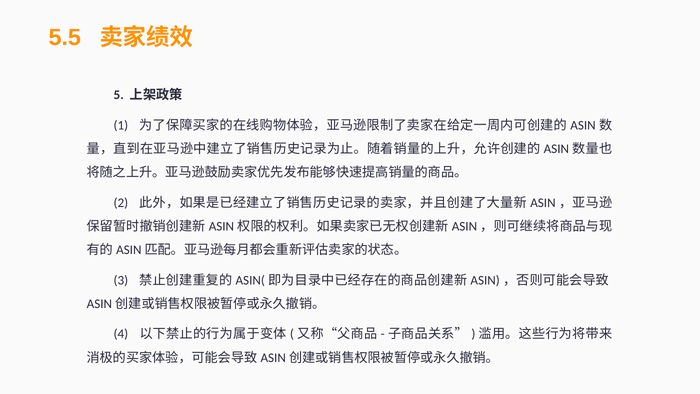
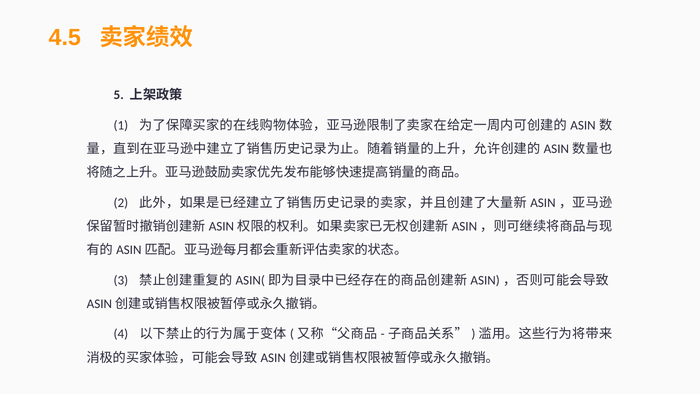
5.5: 5.5 -> 4.5 (65, 37)
